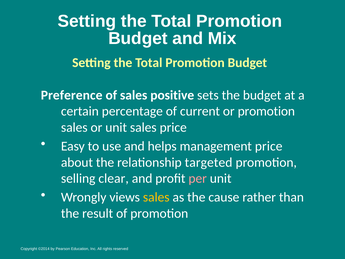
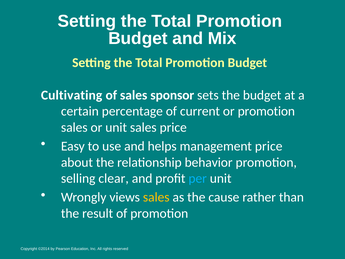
Preference: Preference -> Cultivating (72, 95)
positive: positive -> sponsor (172, 95)
targeted: targeted -> behavior (209, 162)
per colour: pink -> light blue (198, 178)
